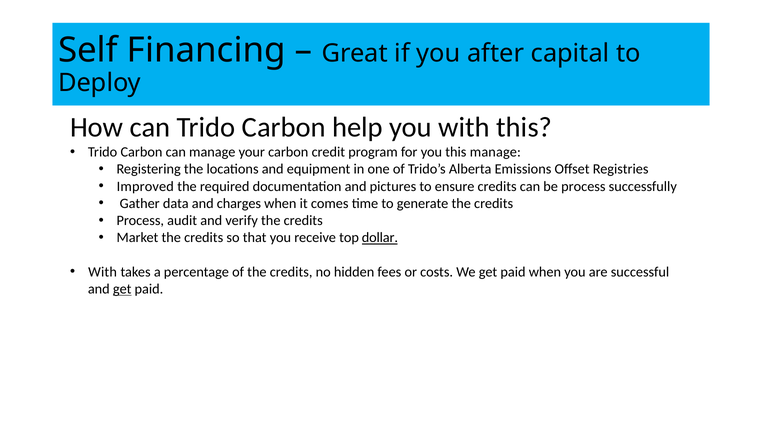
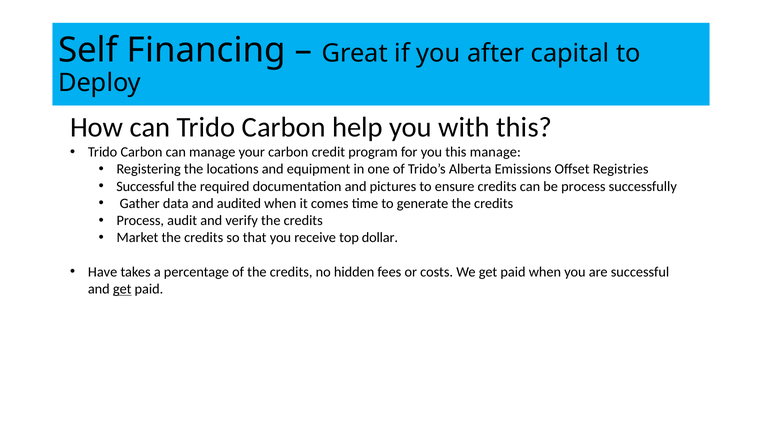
Improved: Improved -> Successful (145, 187)
charges: charges -> audited (239, 204)
dollar underline: present -> none (380, 238)
With: With -> Have (103, 272)
